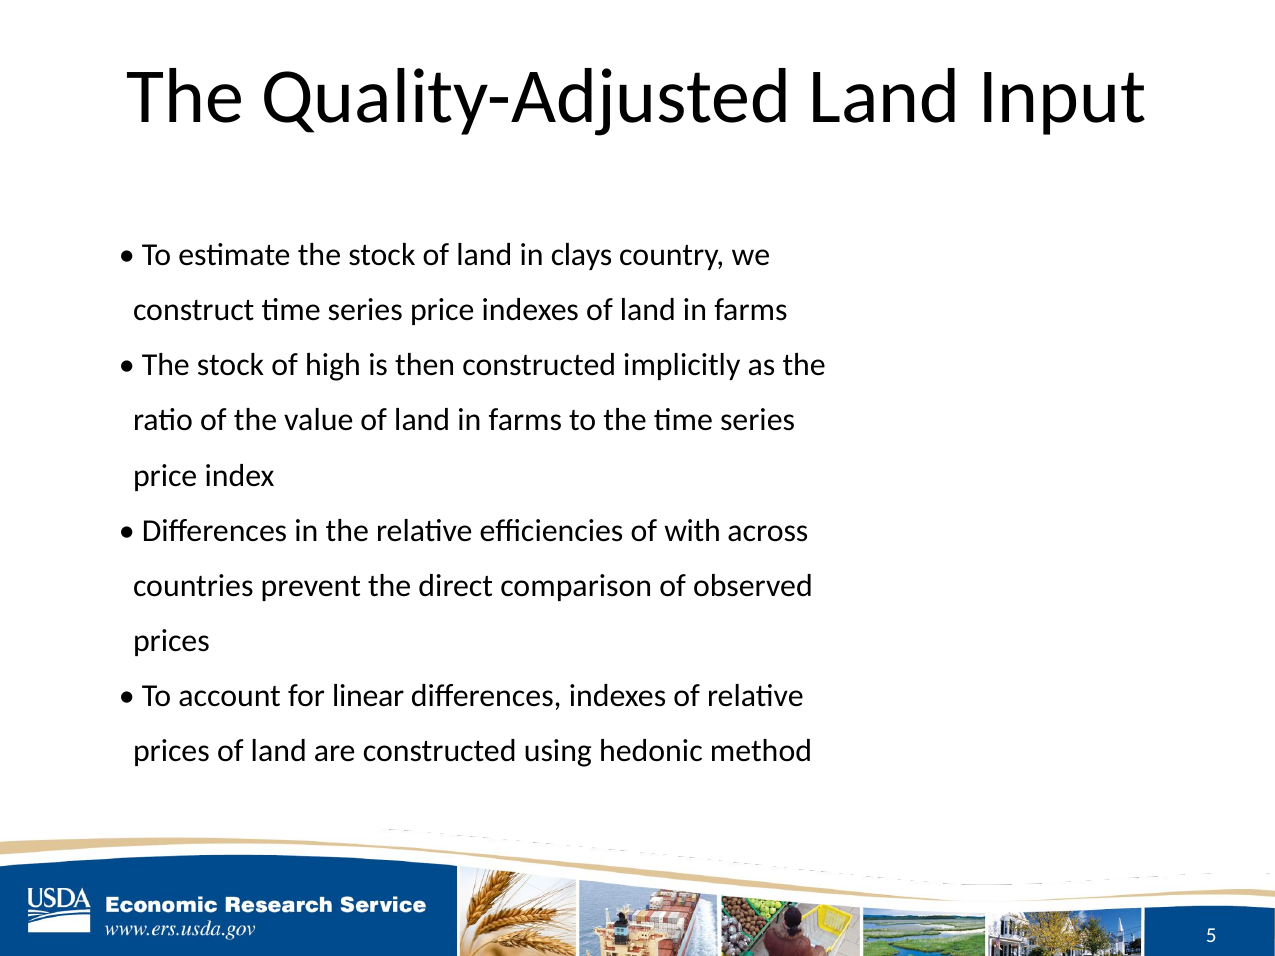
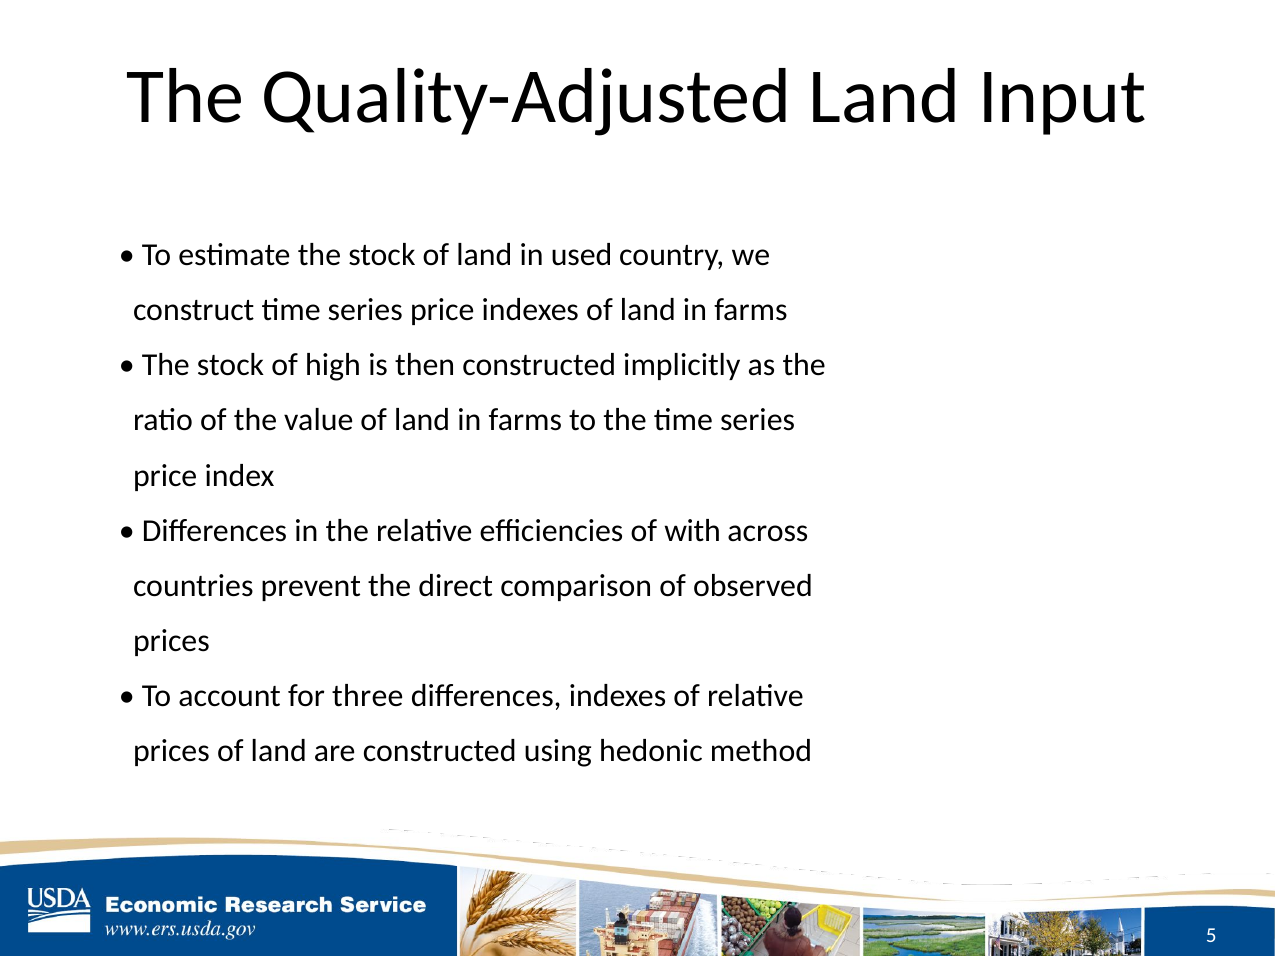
clays: clays -> used (582, 255)
linear: linear -> three (368, 696)
